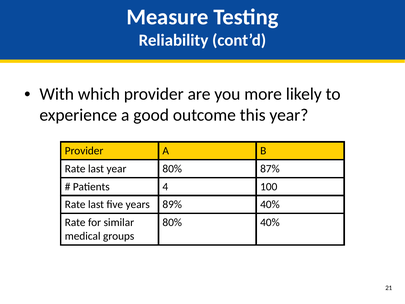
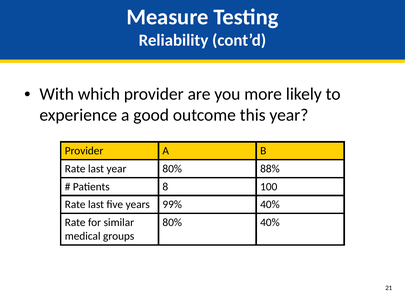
87%: 87% -> 88% (270, 169)
4: 4 -> 8 (165, 186)
89%: 89% -> 99% (172, 204)
